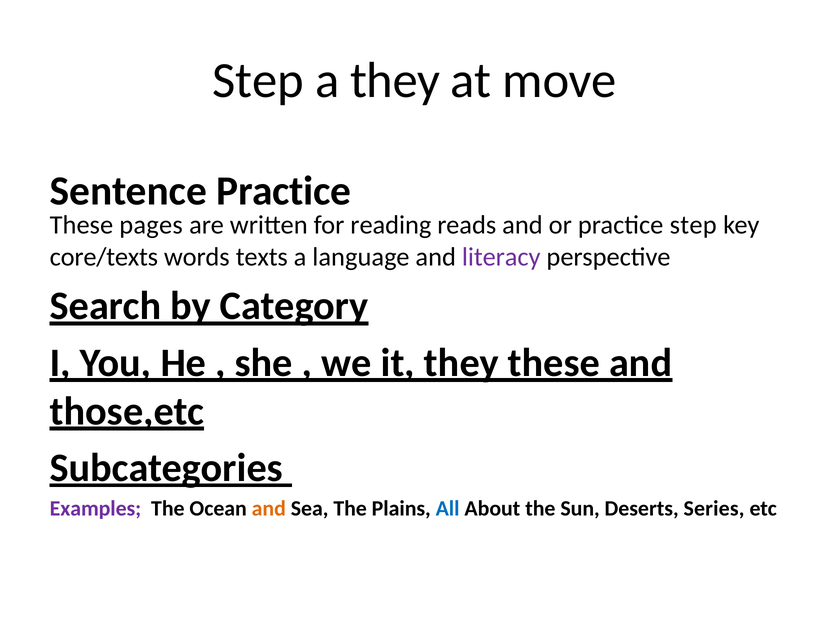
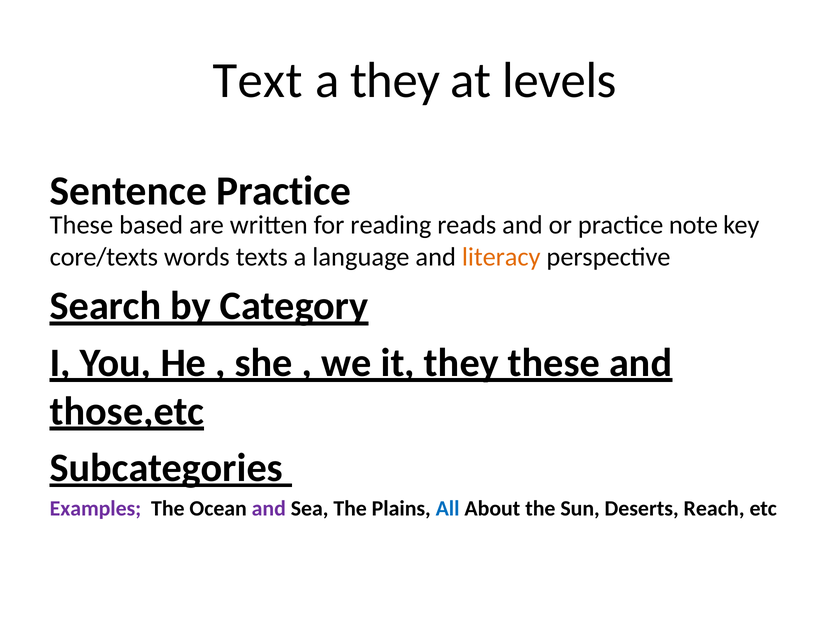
Step: Step -> Text (258, 80)
move: move -> levels (560, 80)
pages: pages -> based (151, 225)
practice step: step -> note (693, 225)
literacy colour: purple -> orange (501, 257)
and colour: orange -> purple (269, 508)
Series: Series -> Reach (714, 508)
